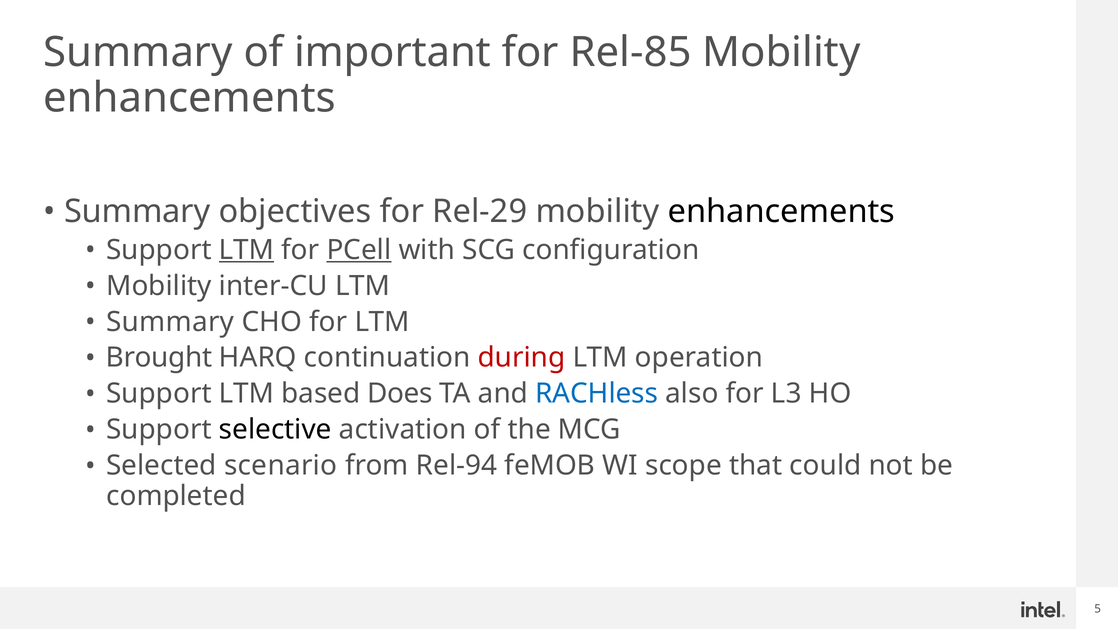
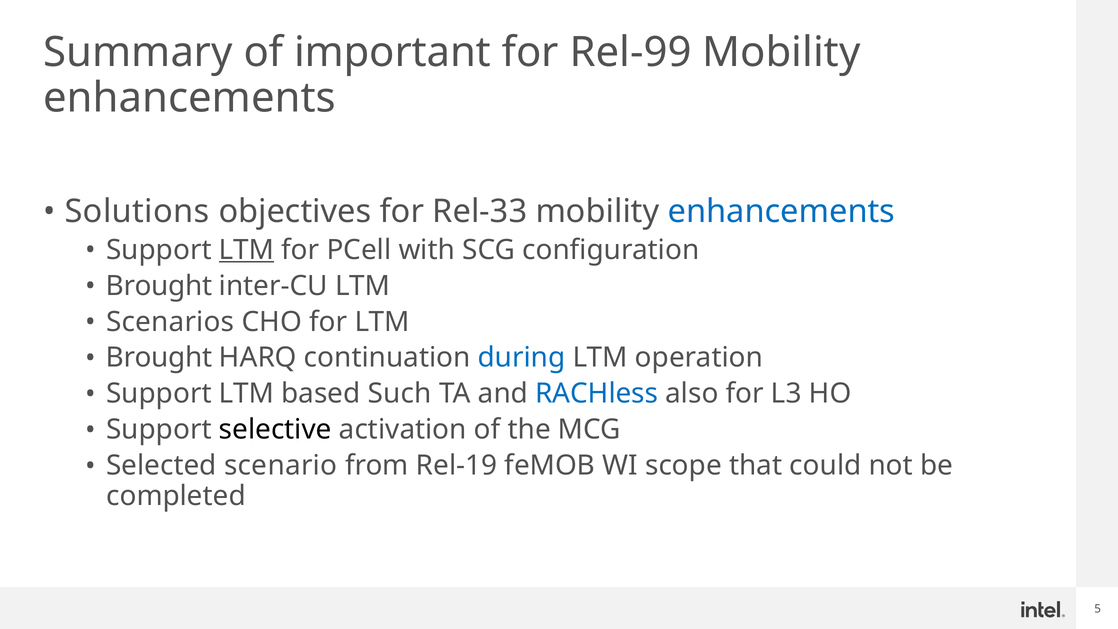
Rel-85: Rel-85 -> Rel-99 (631, 52)
Summary: Summary -> Solutions (137, 211)
Rel-29: Rel-29 -> Rel-33 (480, 211)
enhancements colour: black -> blue (781, 211)
PCell underline: present -> none (359, 250)
Mobility: Mobility -> Brought (159, 286)
Summary: Summary -> Scenarios (170, 322)
during colour: red -> blue (522, 358)
Does: Does -> Such (400, 394)
Rel-94: Rel-94 -> Rel-19 (457, 466)
